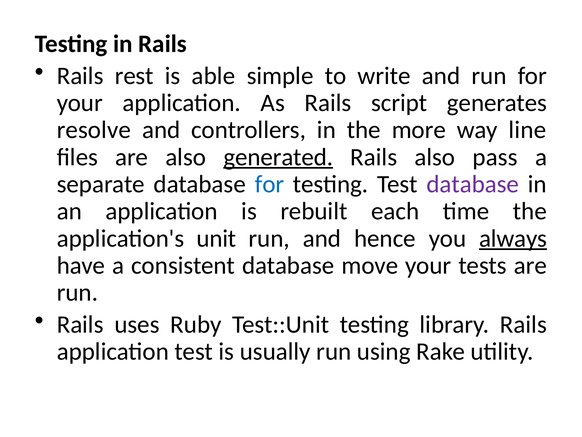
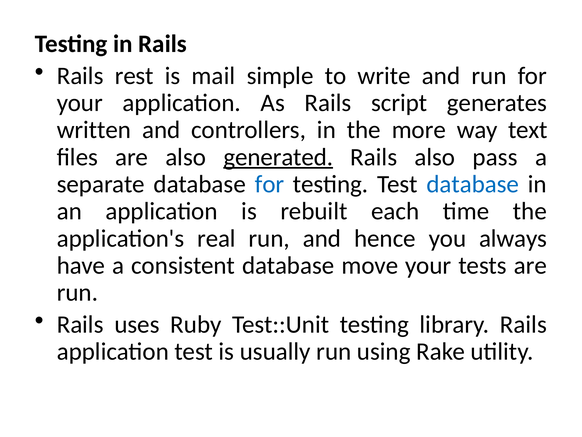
able: able -> mail (213, 76)
resolve: resolve -> written (94, 130)
line: line -> text (528, 130)
database colour: purple -> blue (473, 184)
unit: unit -> real (216, 238)
always underline: present -> none (513, 238)
